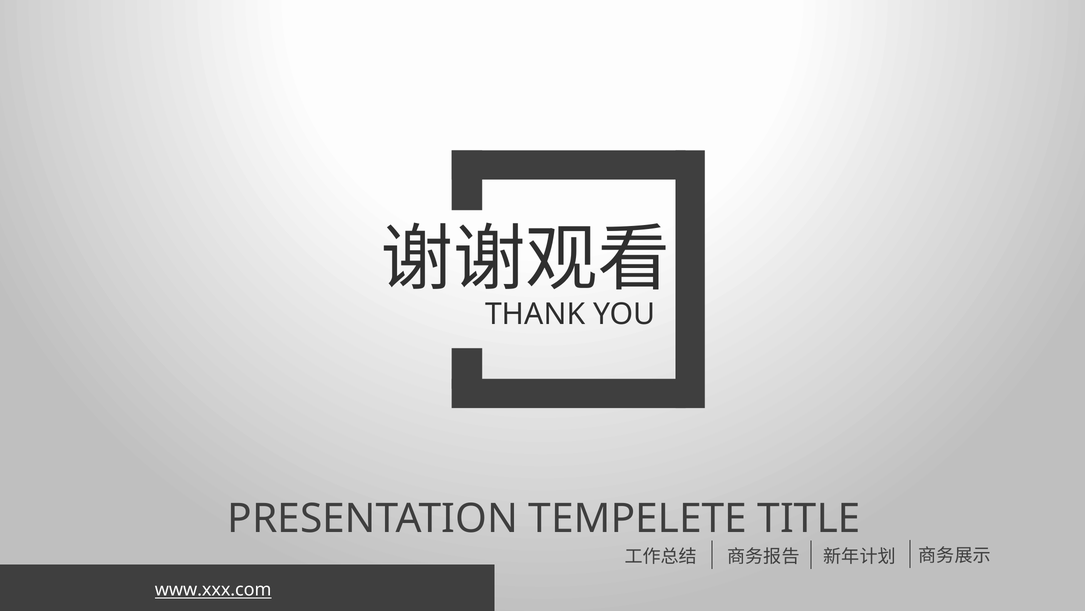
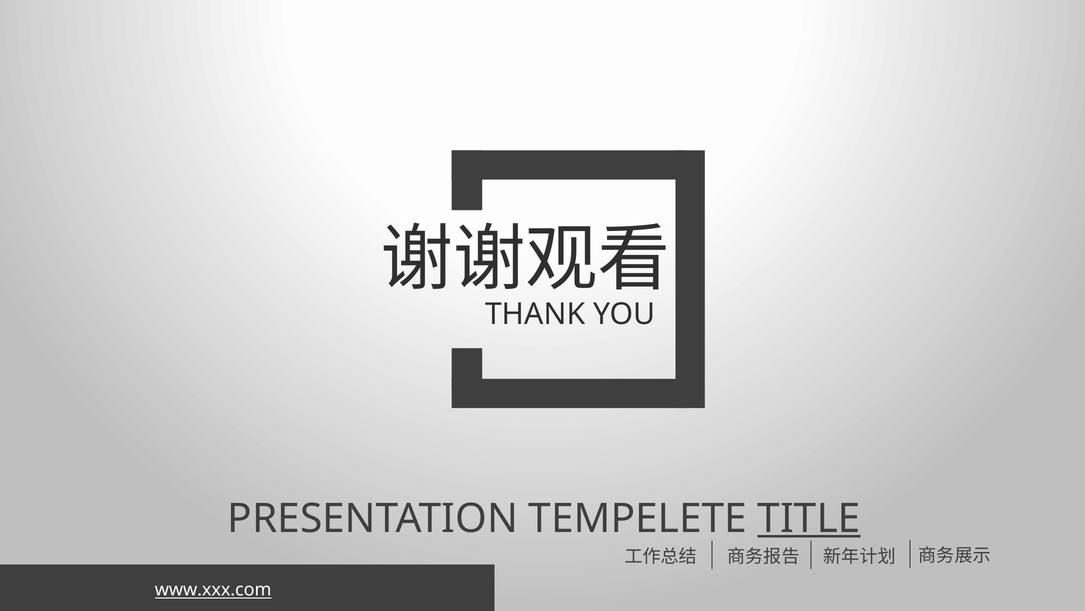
TITLE underline: none -> present (809, 518)
